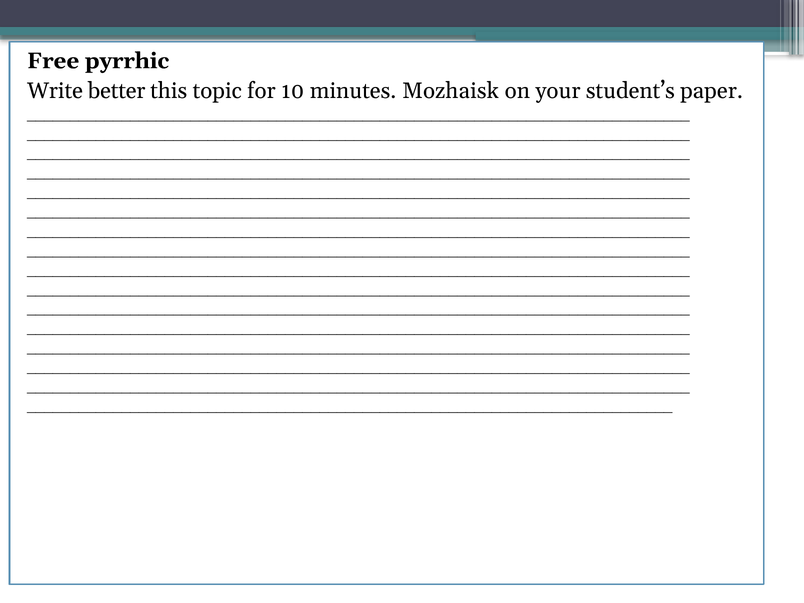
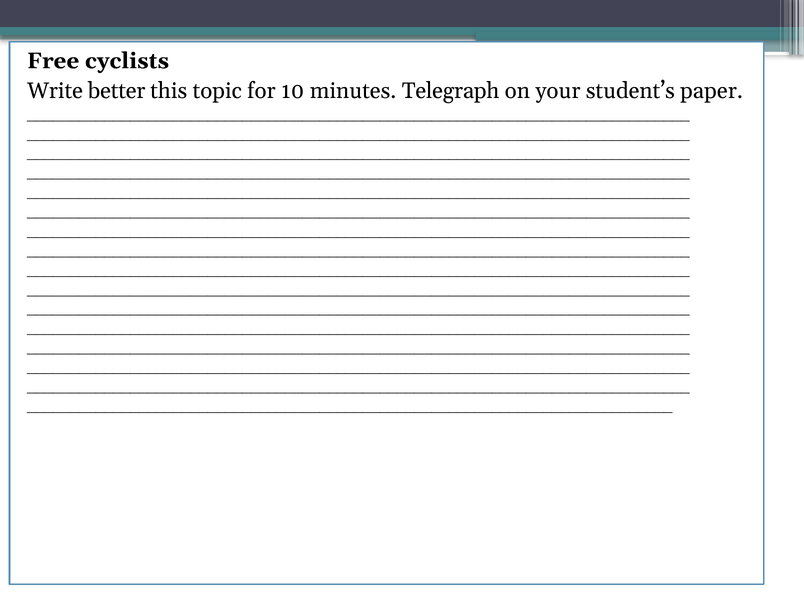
pyrrhic: pyrrhic -> cyclists (127, 61)
Mozhaisk: Mozhaisk -> Telegraph (451, 91)
